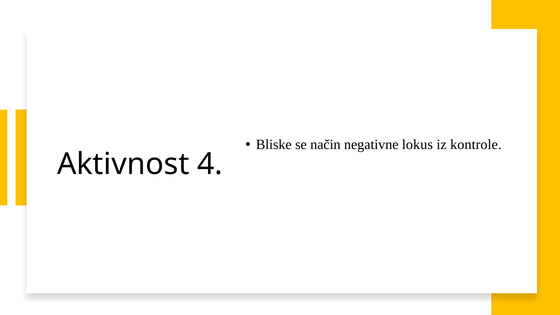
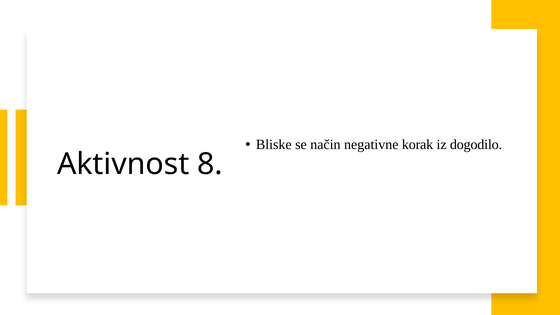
lokus: lokus -> korak (418, 145)
kontrole: kontrole -> dogodilo (476, 145)
4: 4 -> 8 (210, 164)
